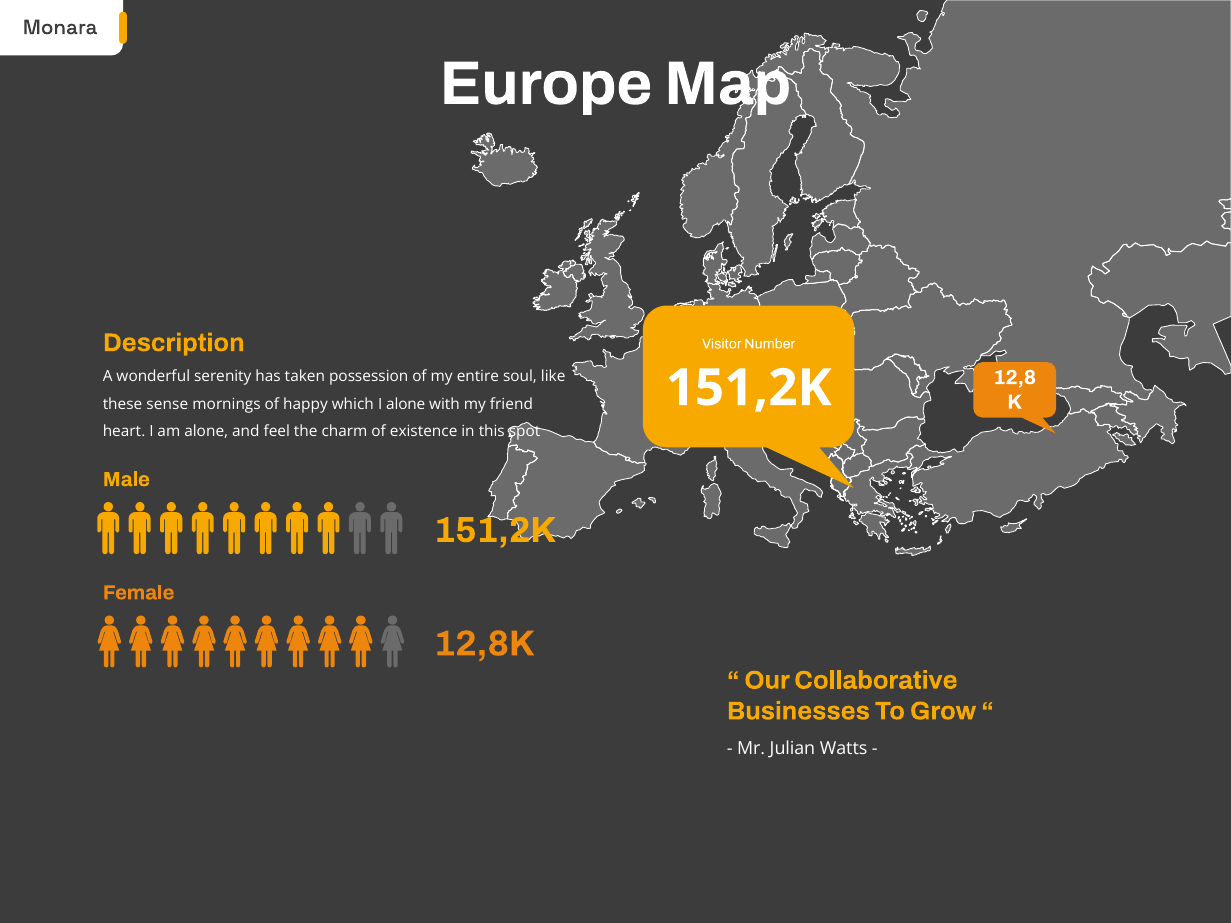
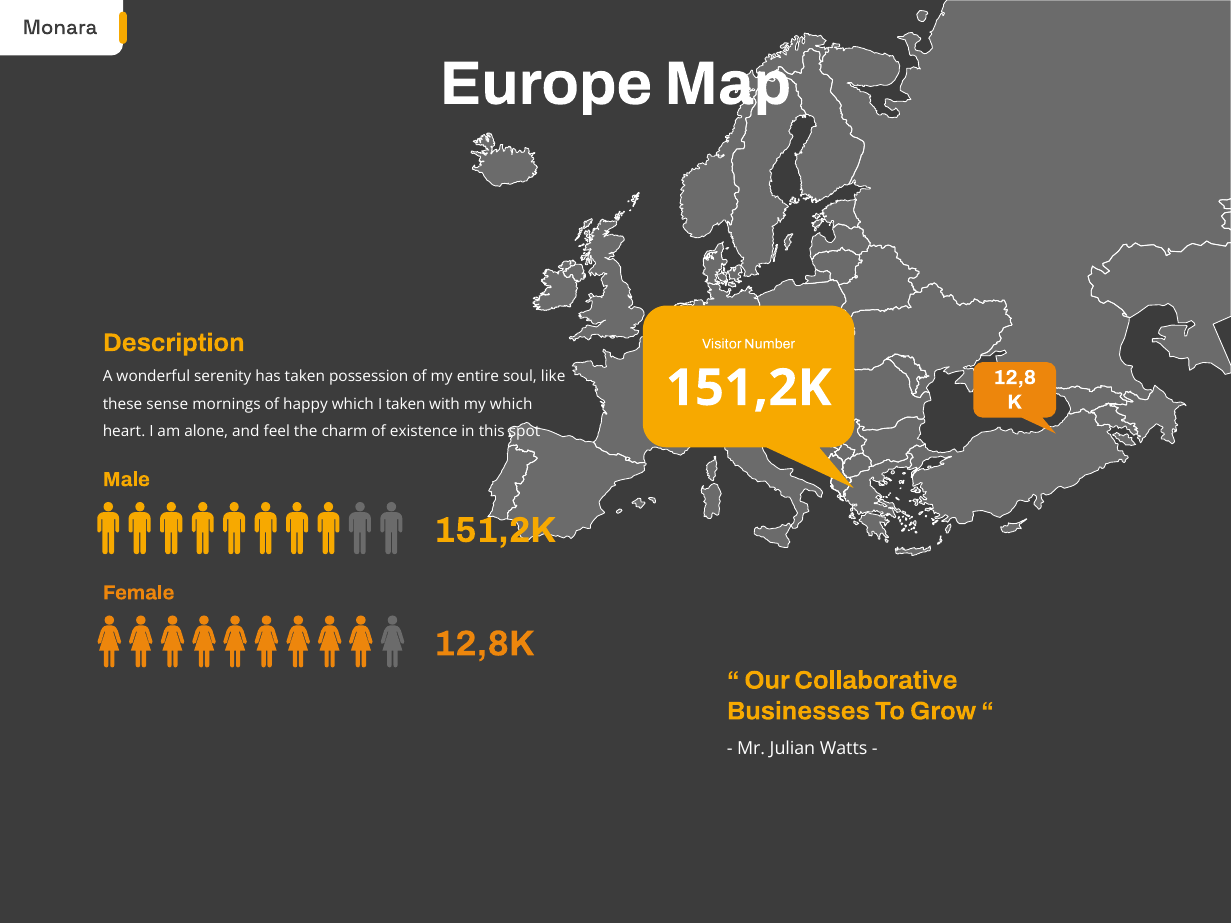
I alone: alone -> taken (406, 404)
my friend: friend -> which (511, 404)
